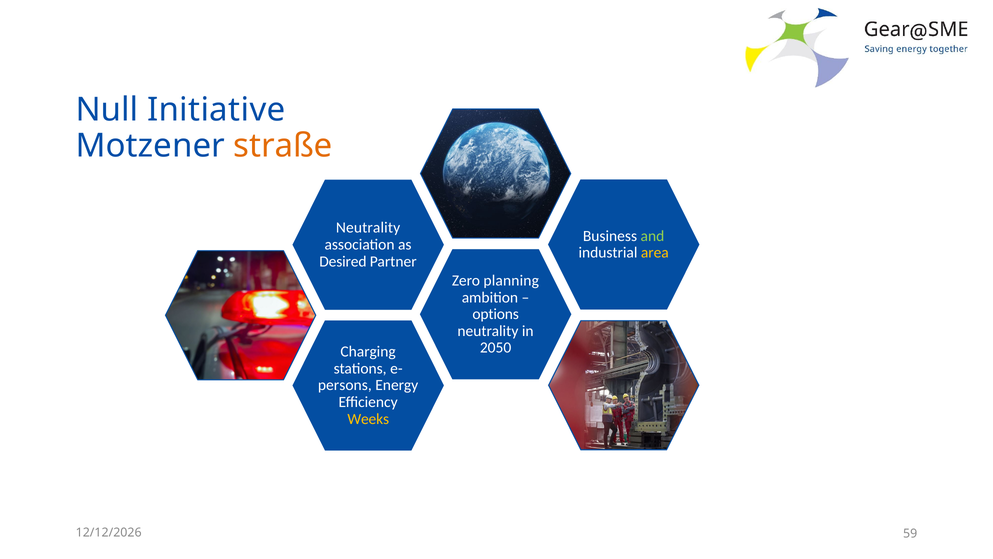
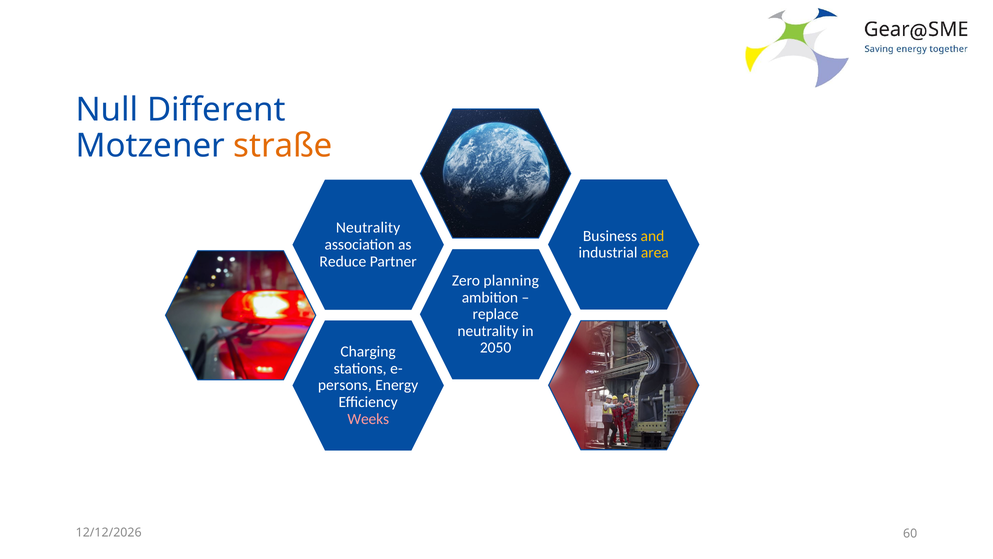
Initiative: Initiative -> Different (216, 110)
and colour: light green -> yellow (652, 236)
Desired: Desired -> Reduce (343, 261)
options: options -> replace (496, 314)
Weeks colour: yellow -> pink (368, 419)
59: 59 -> 60 (910, 533)
